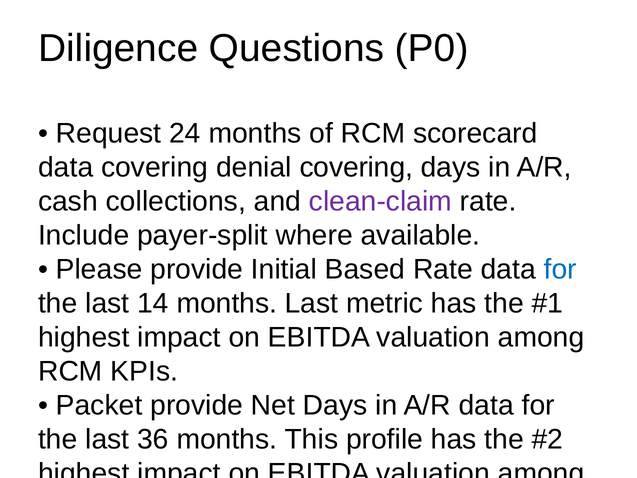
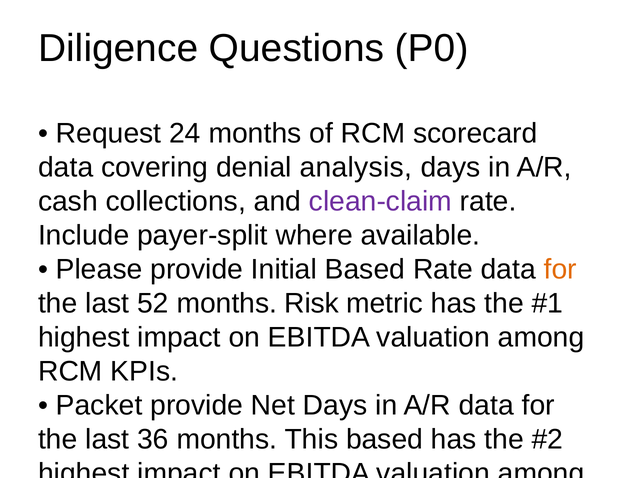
denial covering: covering -> analysis (356, 168)
for colour: blue -> orange (560, 270)
14: 14 -> 52 (153, 303)
months Last: Last -> Risk (312, 303)
This profile: profile -> based (385, 439)
